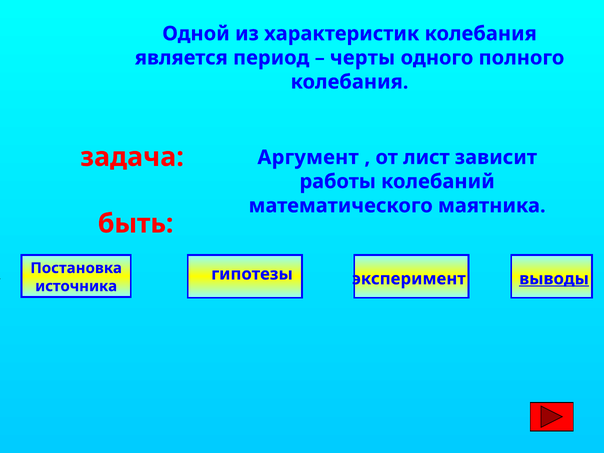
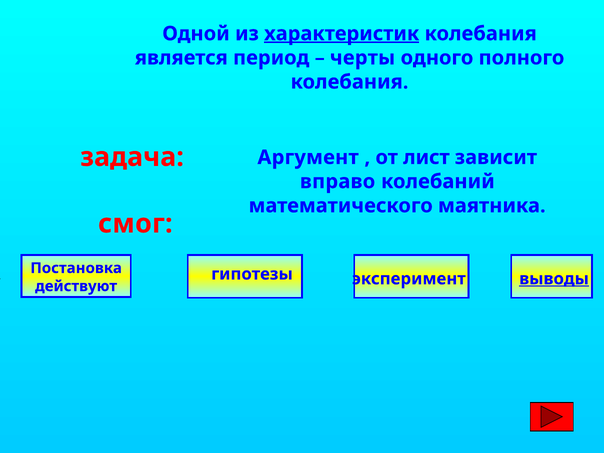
характеристик underline: none -> present (342, 34)
работы: работы -> вправо (338, 182)
быть: быть -> смог (135, 224)
источника: источника -> действуют (76, 286)
